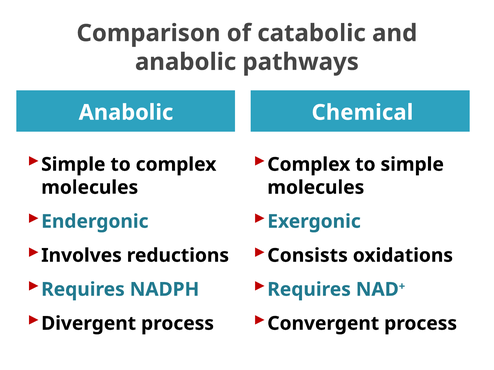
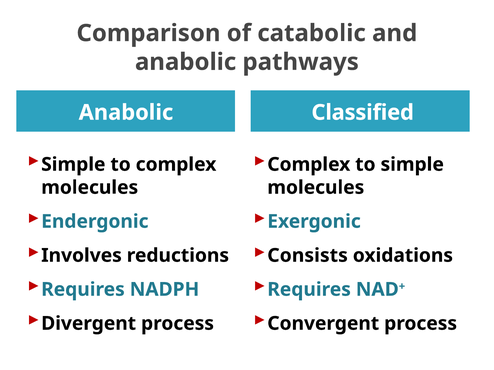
Chemical: Chemical -> Classified (363, 113)
